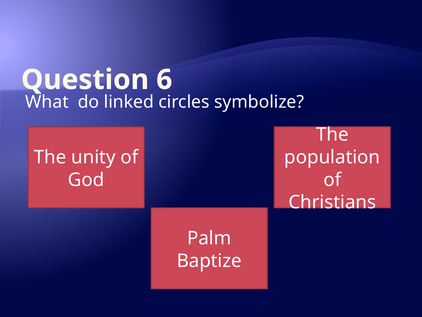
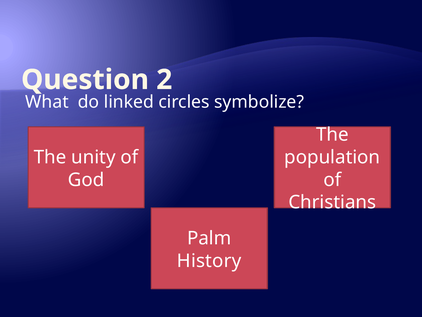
6: 6 -> 2 (164, 80)
Baptize: Baptize -> History (209, 260)
